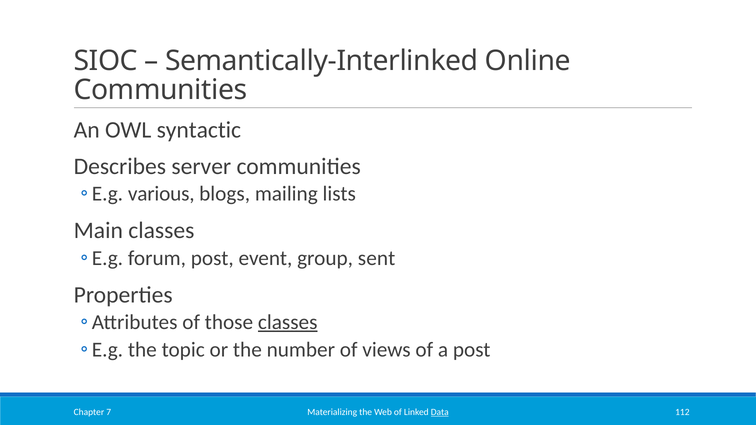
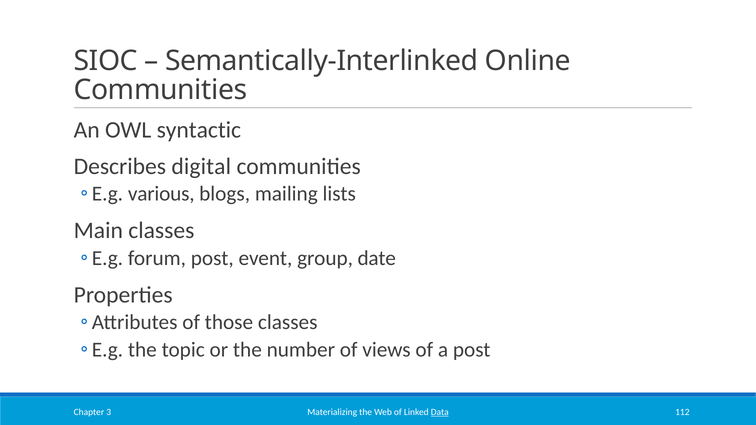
server: server -> digital (201, 166)
sent: sent -> date (377, 258)
classes underline: present -> none (288, 322)
7: 7 -> 3 (109, 413)
